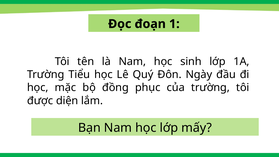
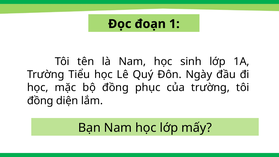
được: được -> đồng (40, 101)
